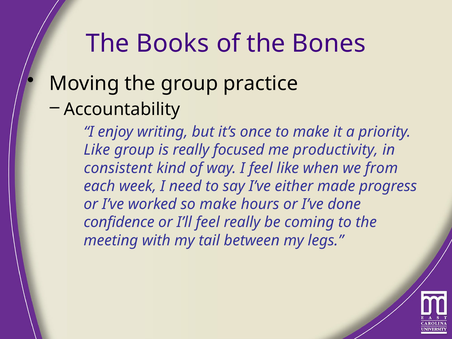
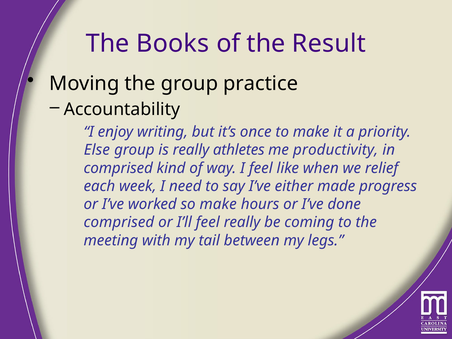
Bones: Bones -> Result (329, 44)
Like: Like -> Else (97, 150)
focused: focused -> athletes (239, 150)
consistent: consistent -> comprised (118, 168)
from: from -> relief (382, 168)
confidence: confidence -> comprised (119, 222)
